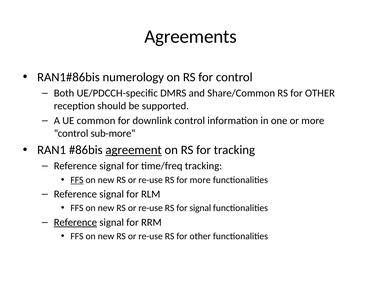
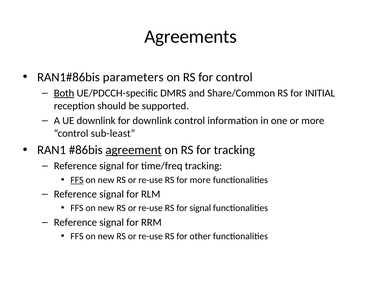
numerology: numerology -> parameters (133, 77)
Both underline: none -> present (64, 93)
Share/Common RS for OTHER: OTHER -> INITIAL (320, 93)
UE common: common -> downlink (96, 121)
sub-more: sub-more -> sub-least (113, 133)
Reference underline: present -> none (75, 222)
